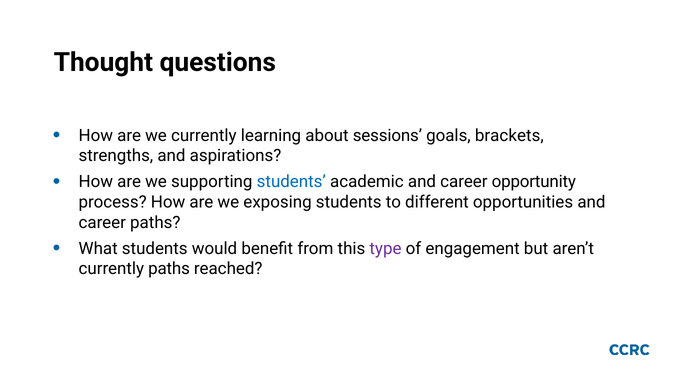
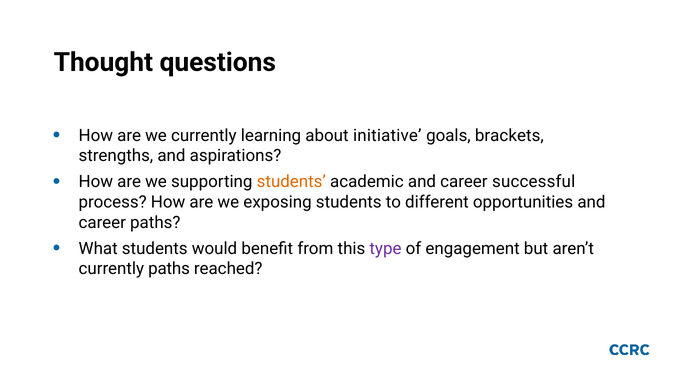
sessions: sessions -> initiative (387, 136)
students colour: blue -> orange (291, 182)
opportunity: opportunity -> successful (534, 182)
